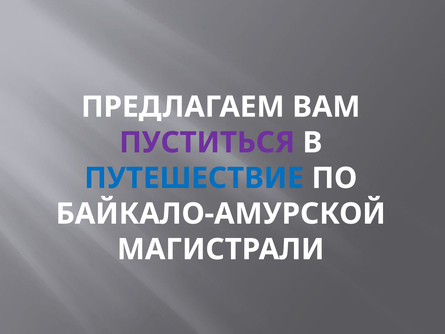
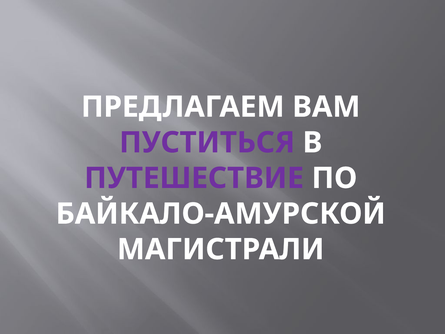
ПУТЕШЕСТВИЕ colour: blue -> purple (194, 178)
